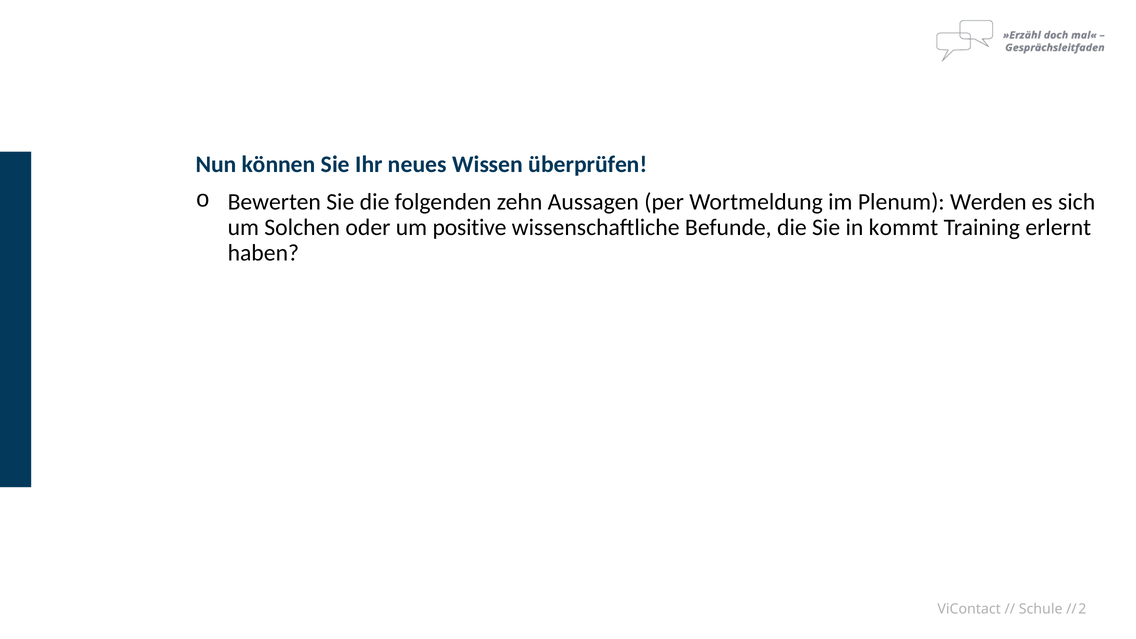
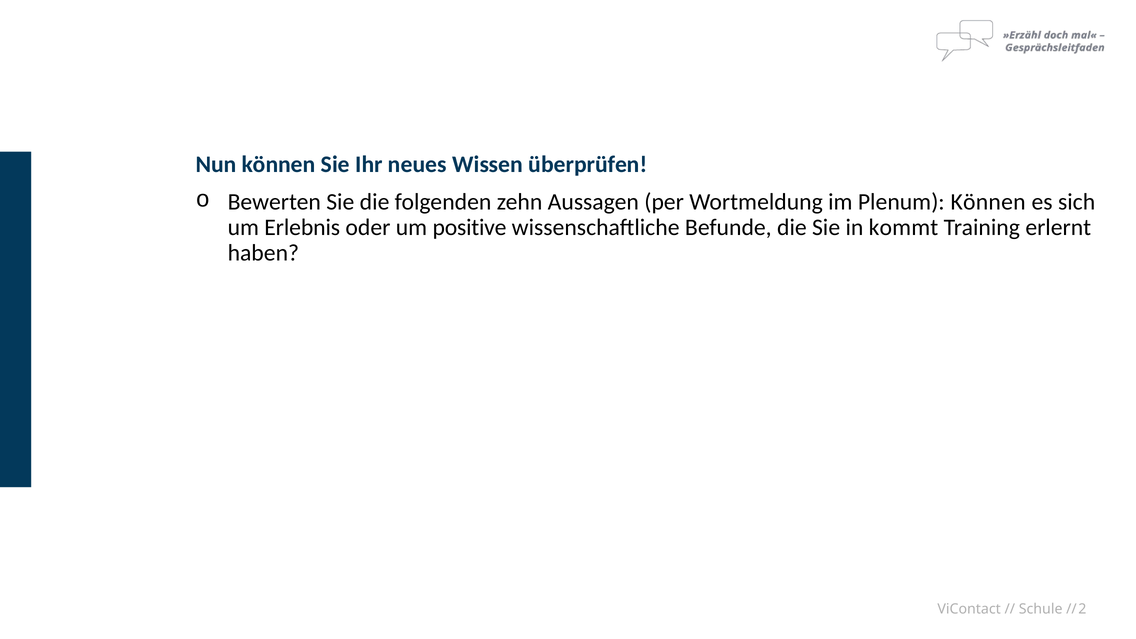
Plenum Werden: Werden -> Können (988, 202)
Solchen: Solchen -> Erlebnis (302, 227)
